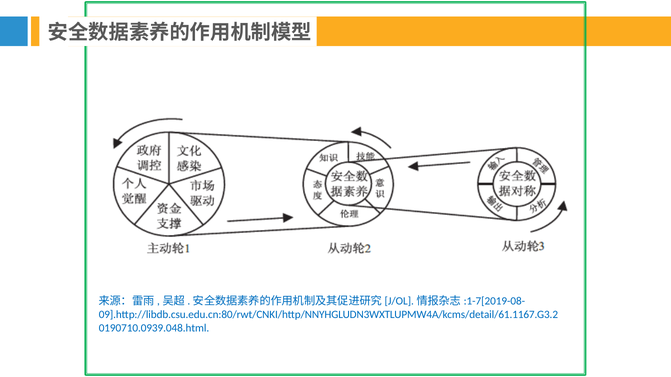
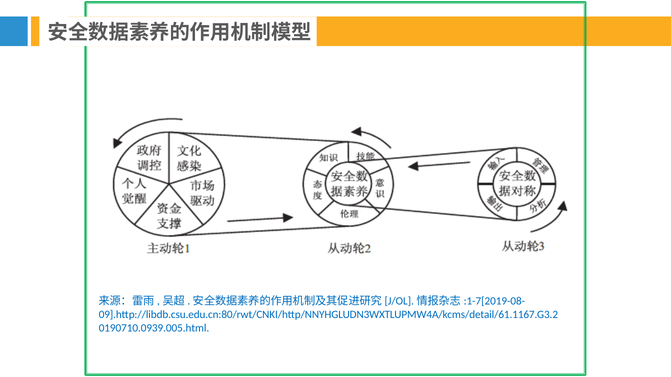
0190710.0939.048.html: 0190710.0939.048.html -> 0190710.0939.005.html (154, 328)
